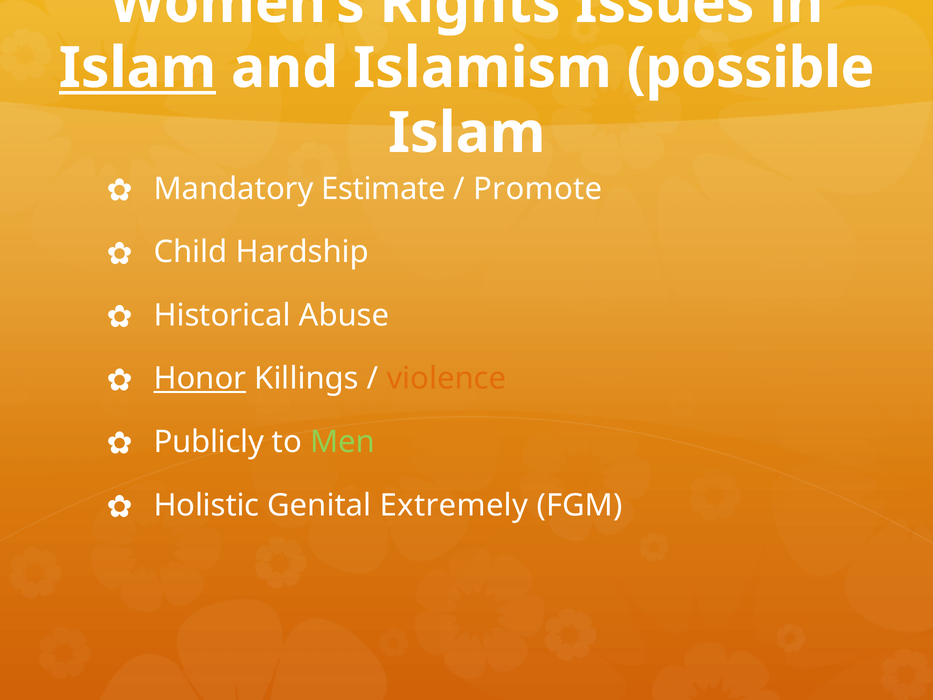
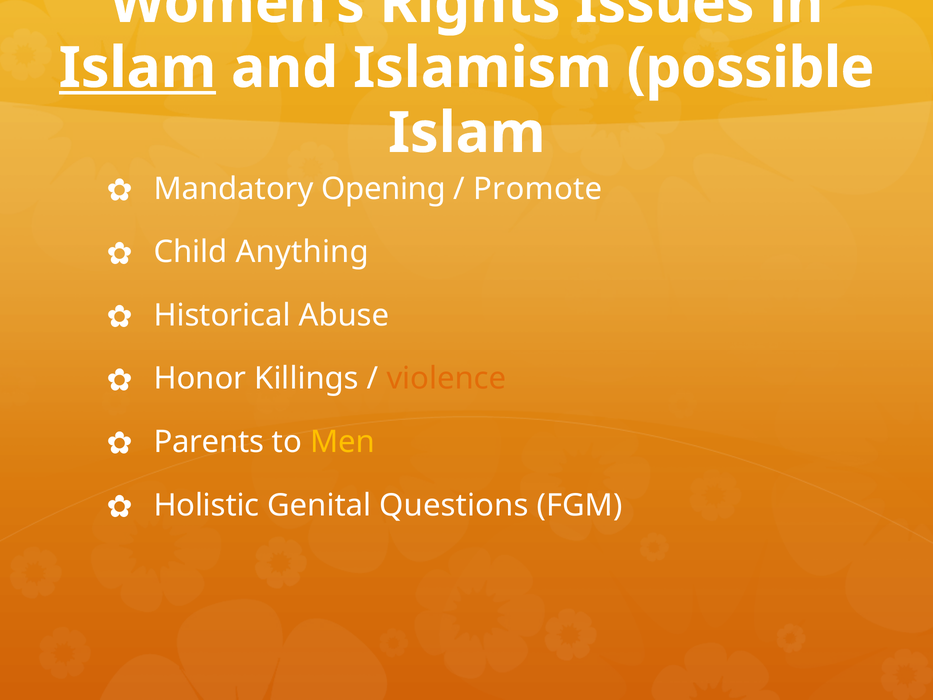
Estimate: Estimate -> Opening (384, 189)
Hardship: Hardship -> Anything (302, 252)
Honor underline: present -> none (200, 379)
Publicly: Publicly -> Parents (209, 442)
Men colour: light green -> yellow (343, 442)
Extremely: Extremely -> Questions (454, 505)
